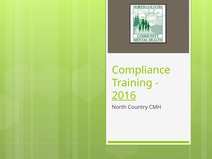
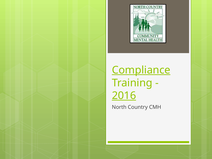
Compliance underline: none -> present (141, 70)
